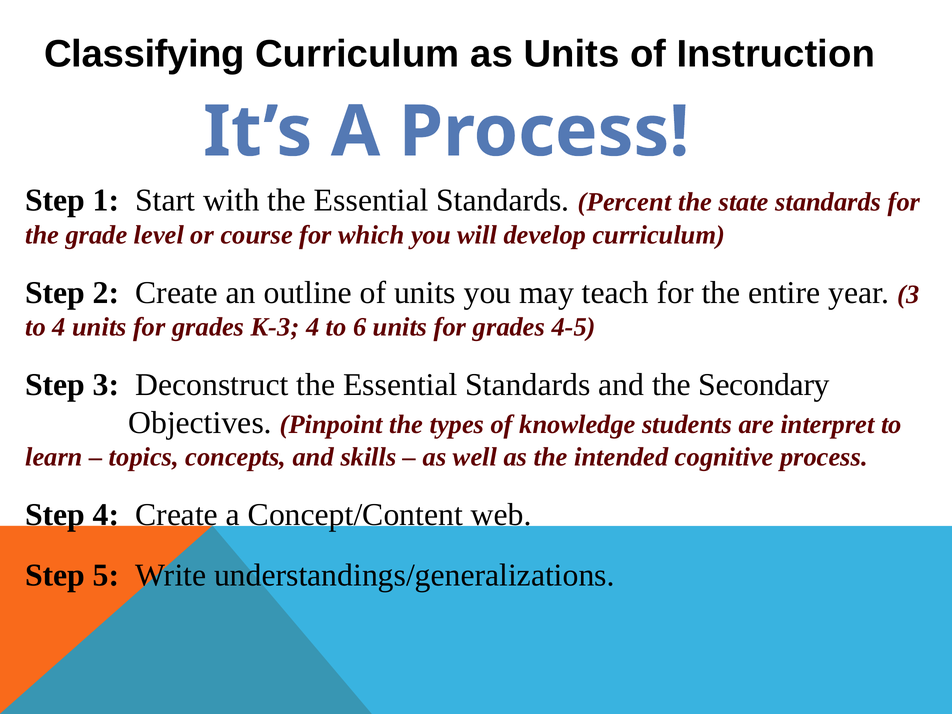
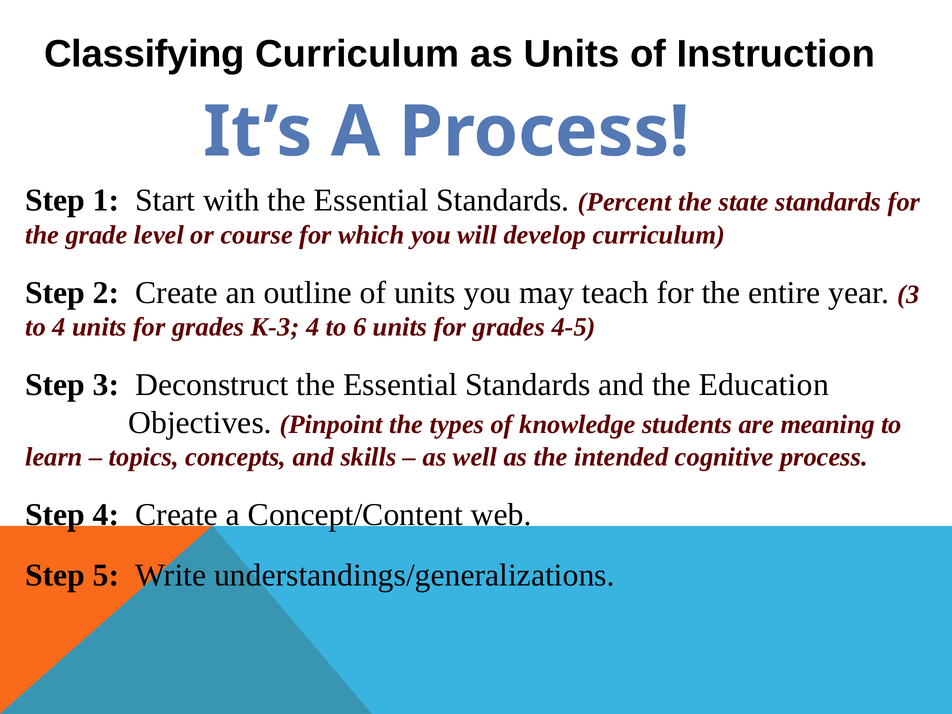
Secondary: Secondary -> Education (764, 385)
interpret: interpret -> meaning (828, 424)
